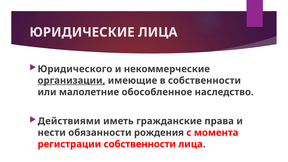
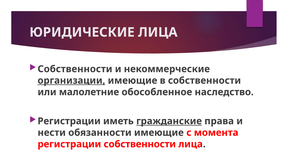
Юридического: Юридического -> Собственности (75, 69)
Действиями: Действиями -> Регистрации (69, 121)
гражданские underline: none -> present (169, 121)
обязанности рождения: рождения -> имеющие (159, 133)
